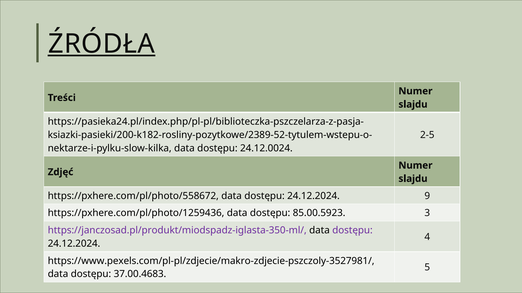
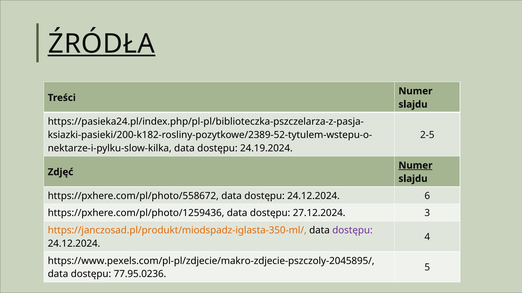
24.12.0024: 24.12.0024 -> 24.19.2024 (266, 148)
Numer underline: none -> present (415, 166)
9: 9 -> 6 (427, 196)
85.00.5923: 85.00.5923 -> 27.12.2024 (319, 214)
https://janczosad.pl/produkt/miodspadz-iglasta-350-ml/ colour: purple -> orange (177, 231)
https://www.pexels.com/pl-pl/zdjecie/makro-zdjecie-pszczoly-3527981/: https://www.pexels.com/pl-pl/zdjecie/makro-zdjecie-pszczoly-3527981/ -> https://www.pexels.com/pl-pl/zdjecie/makro-zdjecie-pszczoly-2045895/ (211, 261)
37.00.4683: 37.00.4683 -> 77.95.0236 (140, 275)
